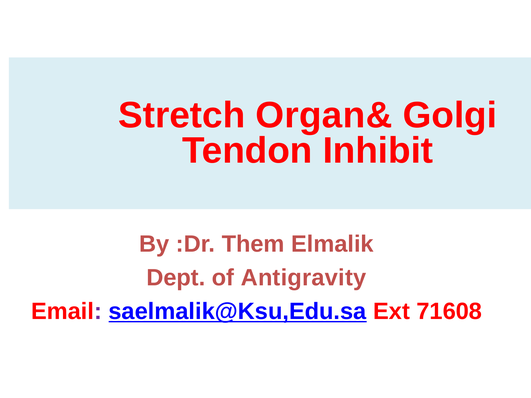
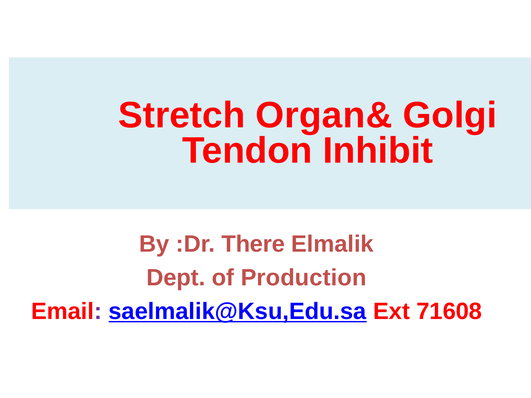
Them: Them -> There (253, 244)
Antigravity: Antigravity -> Production (304, 278)
